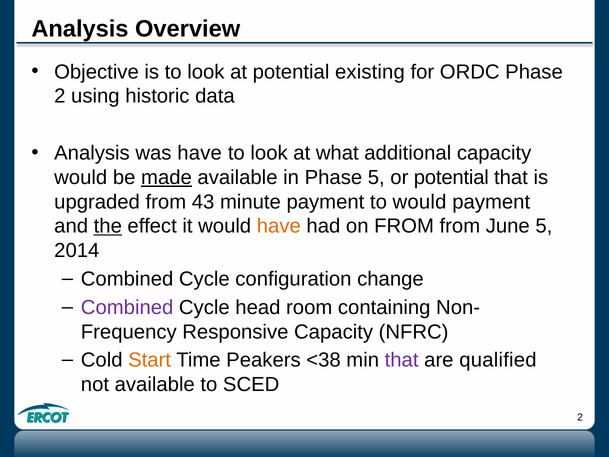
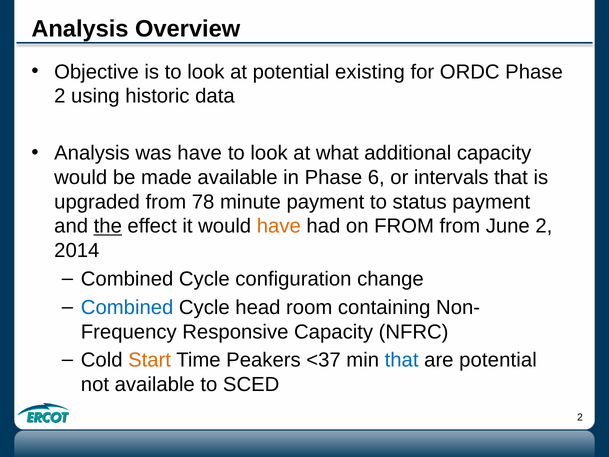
made underline: present -> none (166, 177)
Phase 5: 5 -> 6 (376, 177)
or potential: potential -> intervals (451, 177)
43: 43 -> 78 (203, 202)
to would: would -> status (420, 202)
June 5: 5 -> 2 (544, 226)
Combined colour: purple -> blue (127, 307)
<38: <38 -> <37 (324, 360)
that colour: purple -> blue (402, 360)
are qualified: qualified -> potential (498, 360)
